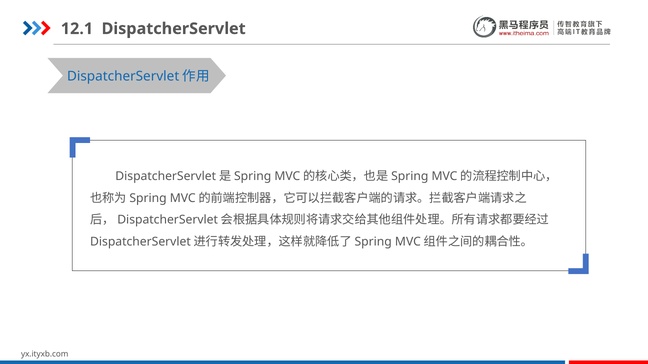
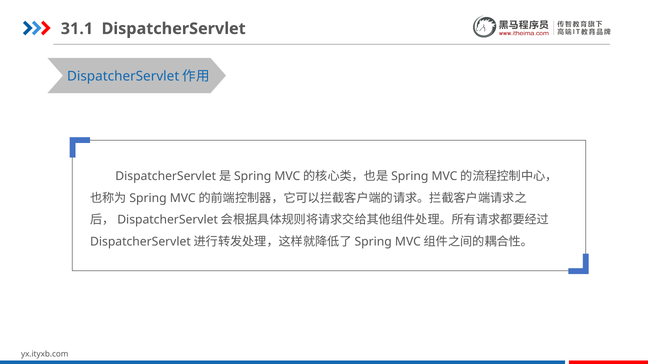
12.1: 12.1 -> 31.1 (77, 29)
